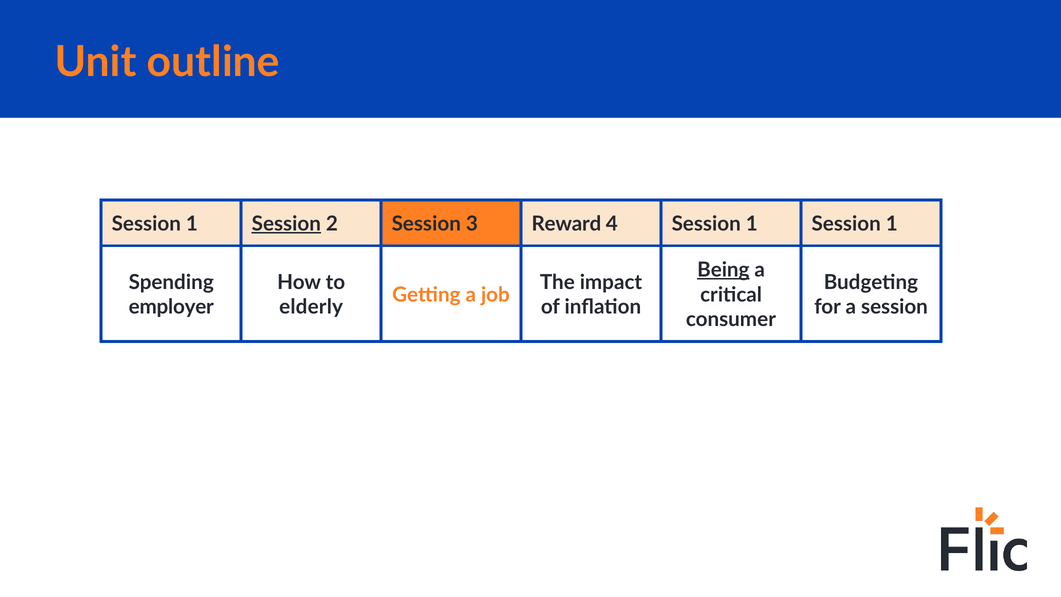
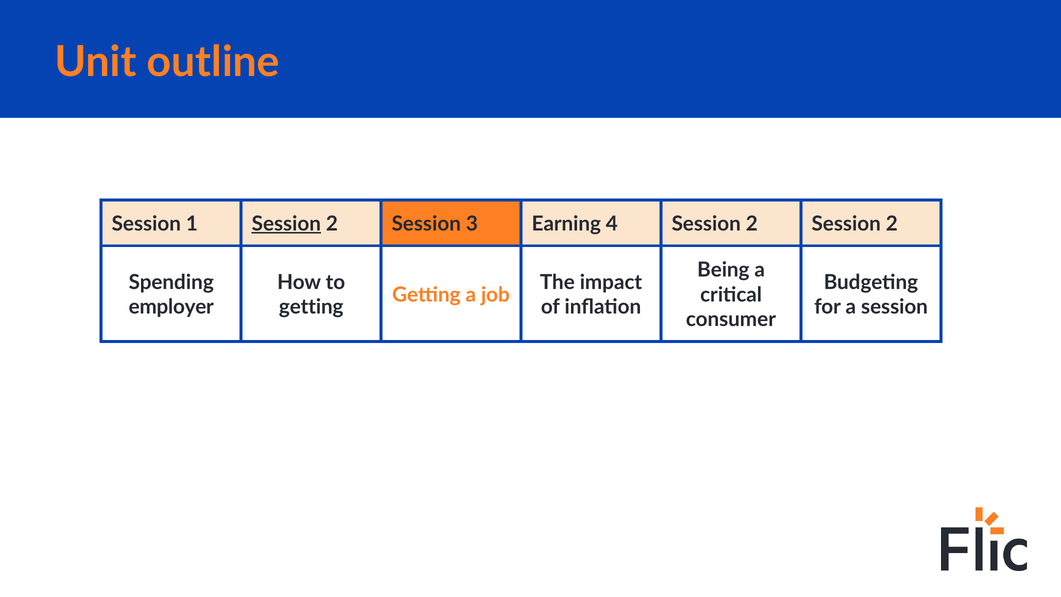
Reward: Reward -> Earning (566, 224)
4 Session 1: 1 -> 2 (752, 224)
1: 1 -> 2 (892, 224)
Being underline: present -> none (723, 270)
elderly: elderly -> getting (311, 307)
